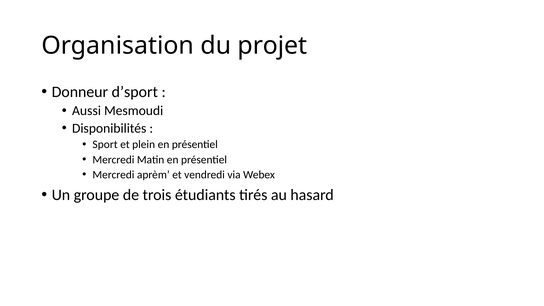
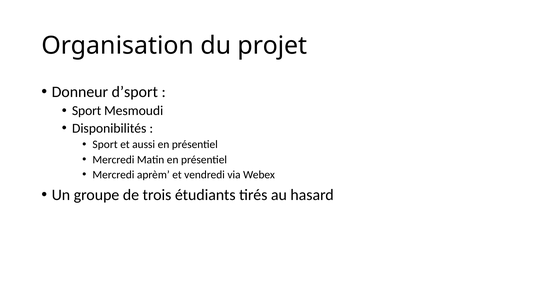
Aussi: Aussi -> Sport (87, 111)
plein: plein -> aussi (144, 145)
